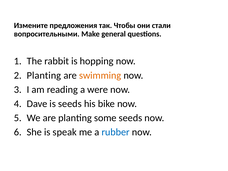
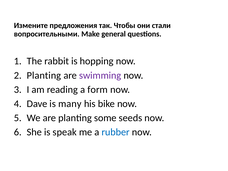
swimming colour: orange -> purple (100, 75)
were: were -> form (98, 90)
is seeds: seeds -> many (70, 104)
